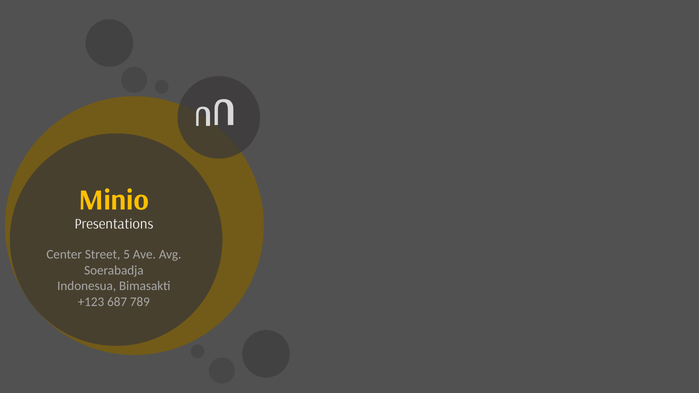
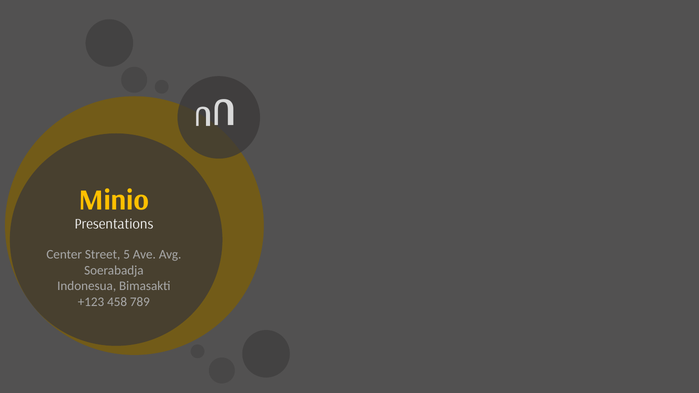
687: 687 -> 458 (117, 302)
